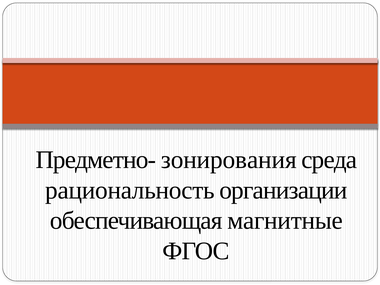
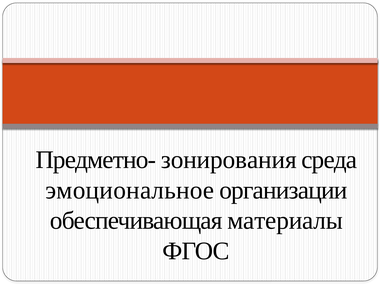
рациональность: рациональность -> эмоциональное (130, 190)
магнитные: магнитные -> материалы (285, 221)
